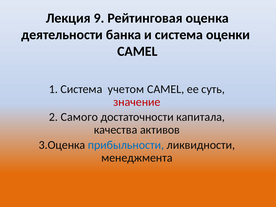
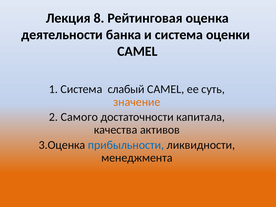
9: 9 -> 8 (99, 18)
учетом: учетом -> слабый (126, 89)
значение colour: red -> orange (137, 102)
